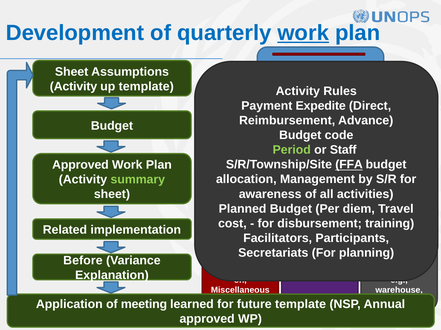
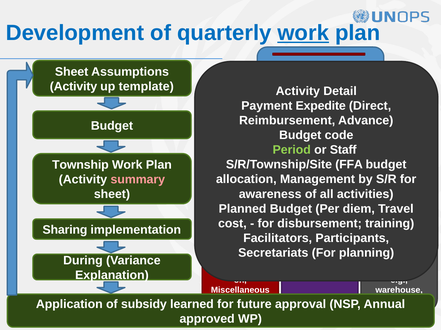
Rules: Rules -> Detail (340, 91)
FFA underline: present -> none (349, 165)
Approved: Approved -> Township (80, 165)
summary colour: light green -> pink (138, 180)
Related: Related -> Sharing (65, 230)
Before: Before -> During (83, 261)
of meeting: meeting -> subsidy (144, 305)
template: template -> approval (301, 305)
